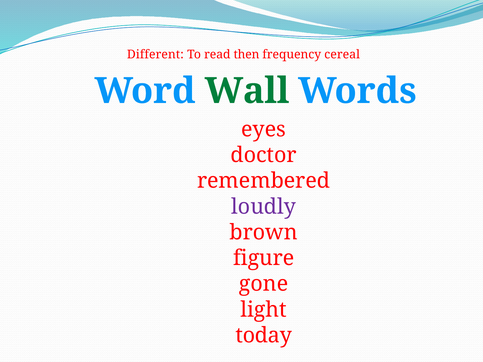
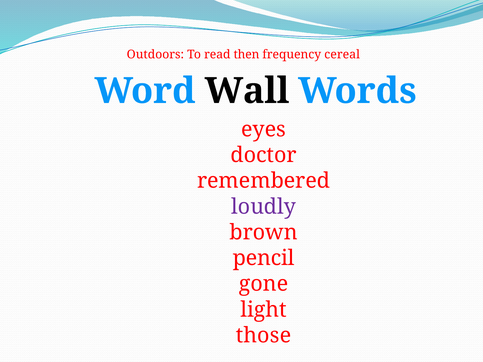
Different: Different -> Outdoors (155, 55)
Wall colour: green -> black (247, 91)
figure: figure -> pencil (264, 258)
today: today -> those (263, 336)
